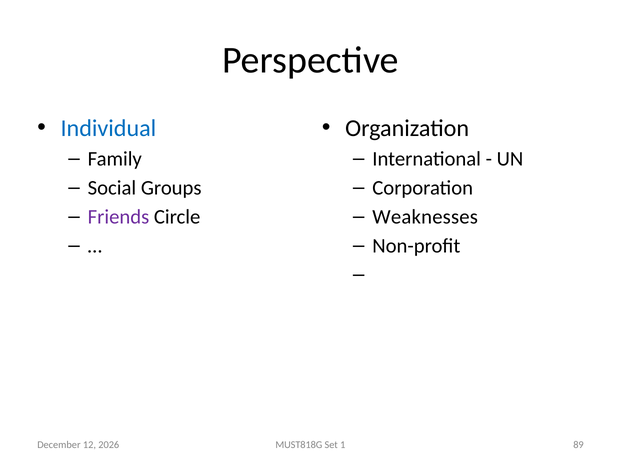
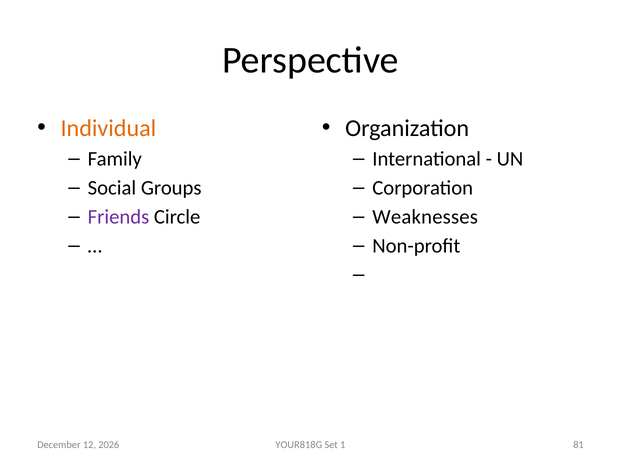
Individual colour: blue -> orange (108, 128)
MUST818G: MUST818G -> YOUR818G (299, 445)
89: 89 -> 81 (578, 445)
